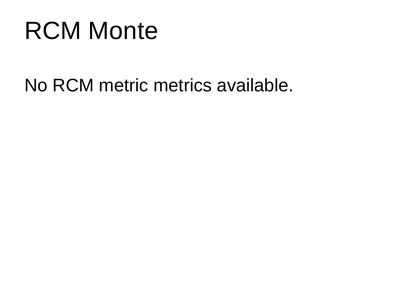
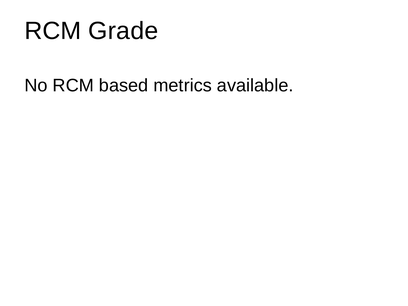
Monte: Monte -> Grade (123, 31)
metric: metric -> based (124, 86)
